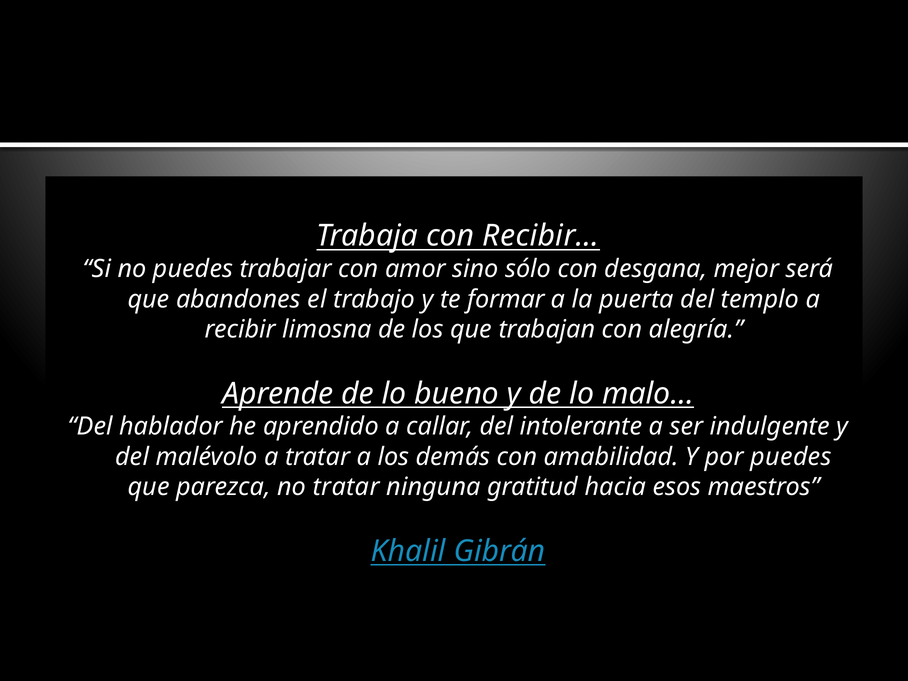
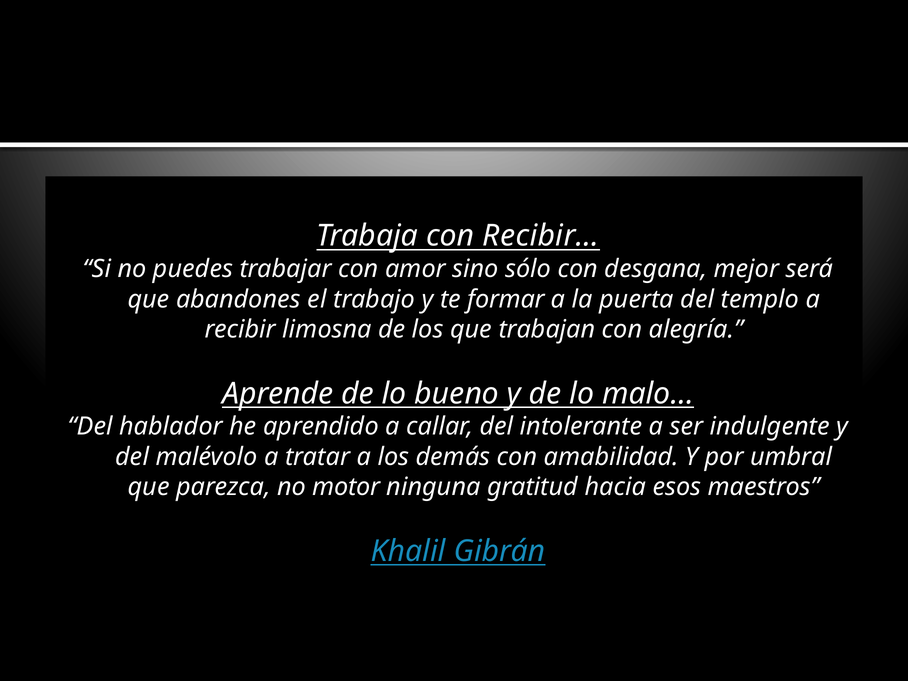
por puedes: puedes -> umbral (791, 457)
no tratar: tratar -> motor (346, 487)
